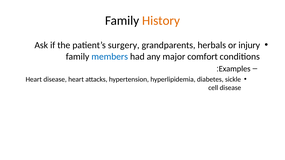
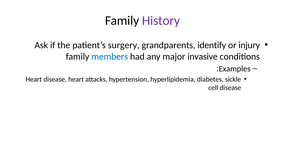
History colour: orange -> purple (161, 21)
herbals: herbals -> identify (212, 45)
comfort: comfort -> invasive (203, 57)
